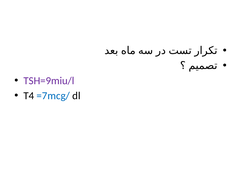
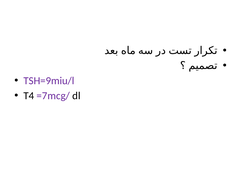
=7mcg/ colour: blue -> purple (53, 96)
